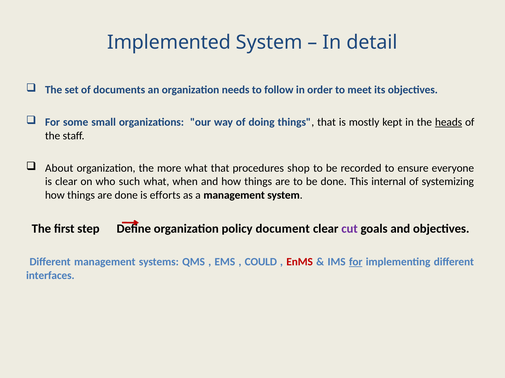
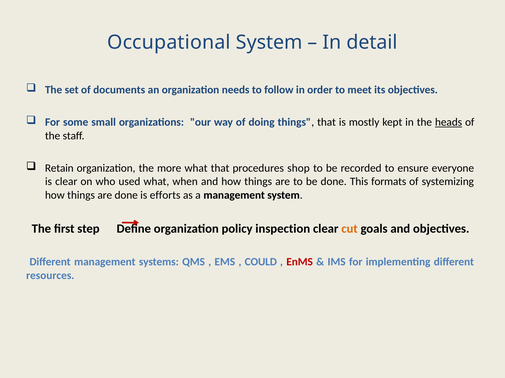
Implemented: Implemented -> Occupational (169, 43)
About: About -> Retain (59, 169)
such: such -> used (129, 182)
internal: internal -> formats (389, 182)
document: document -> inspection (283, 229)
cut colour: purple -> orange (350, 229)
for underline: present -> none (356, 262)
interfaces: interfaces -> resources (50, 276)
